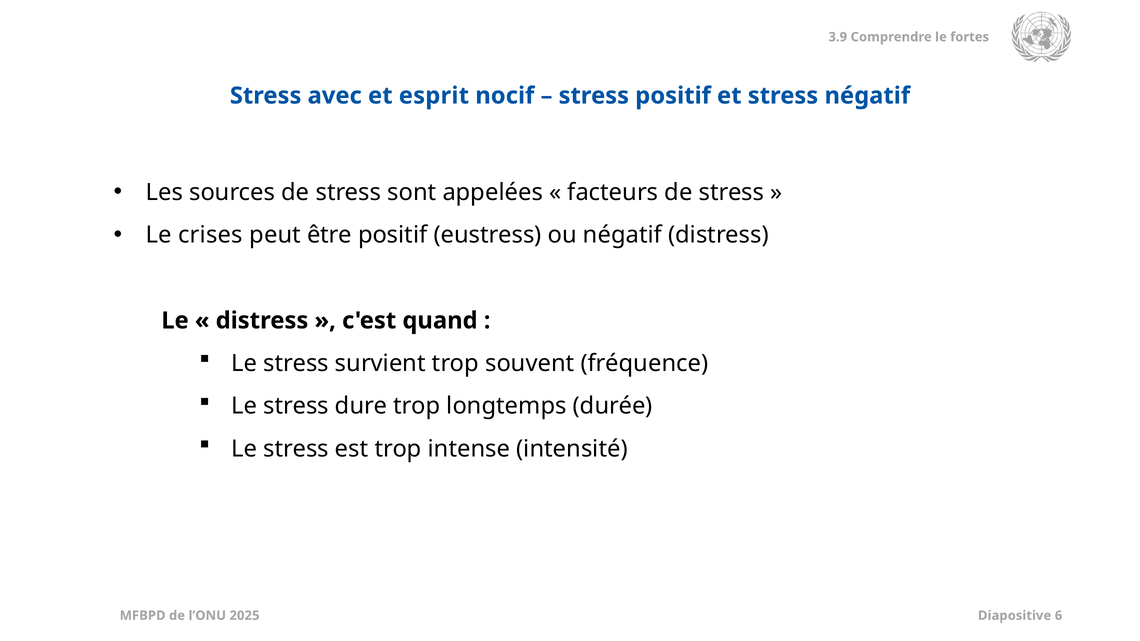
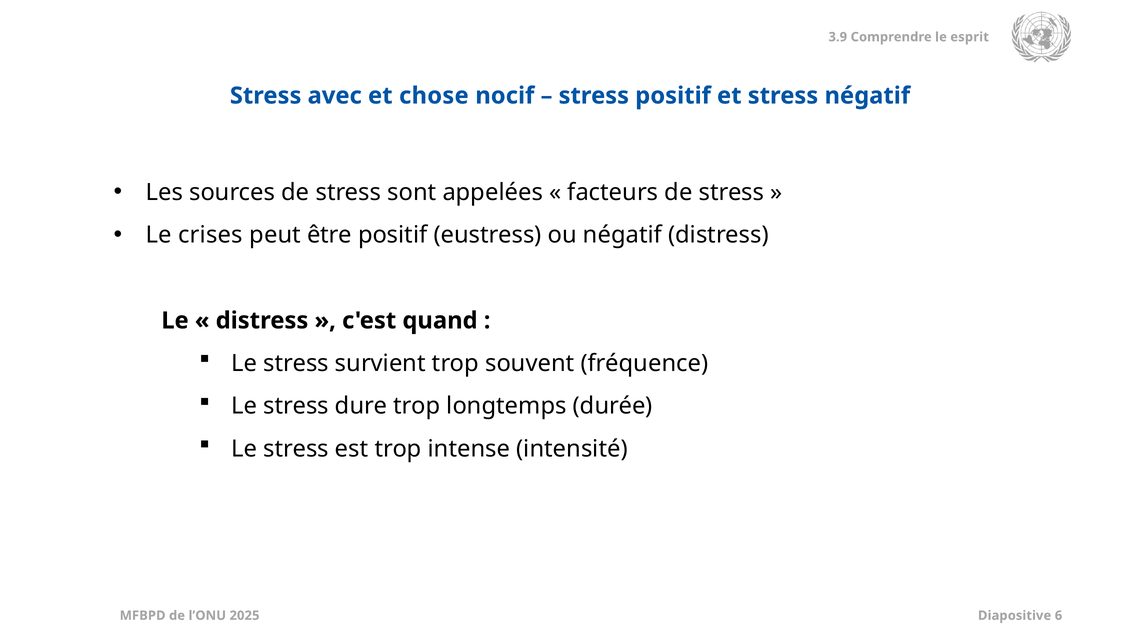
fortes: fortes -> esprit (970, 37)
esprit: esprit -> chose (434, 96)
